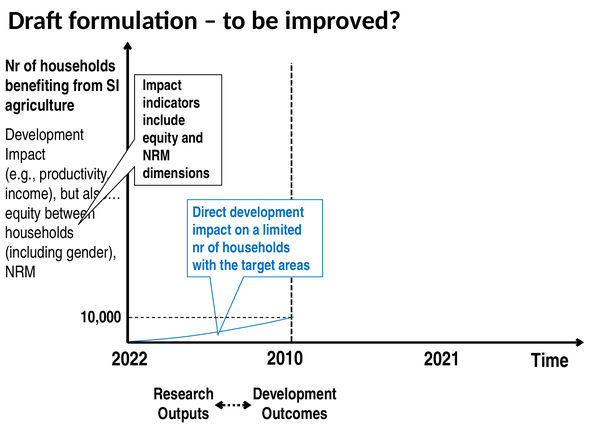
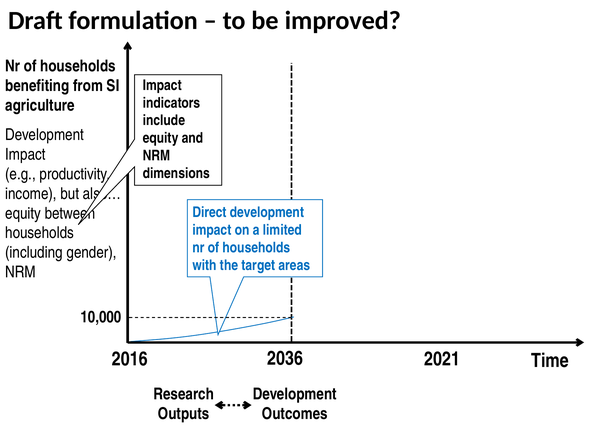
2010: 2010 -> 2036 (285, 359)
2022: 2022 -> 2016 (130, 360)
